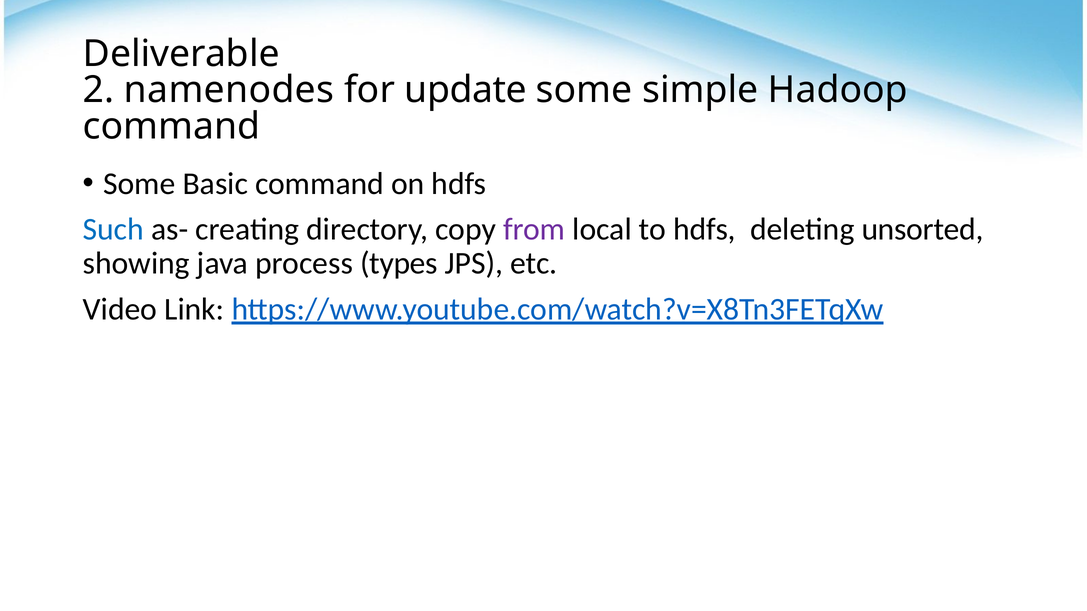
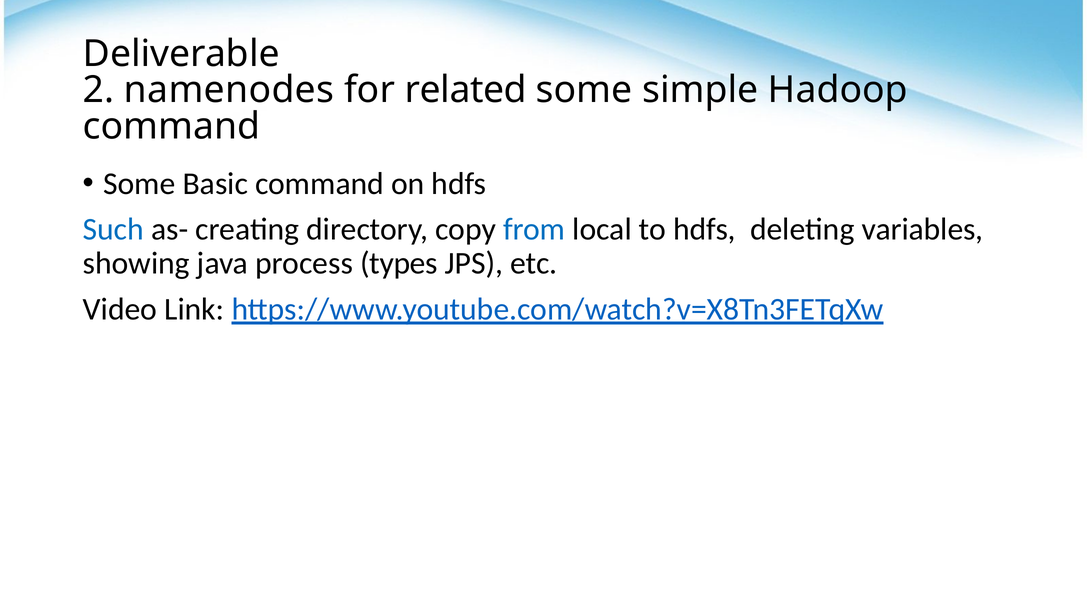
update: update -> related (466, 90)
from colour: purple -> blue (534, 229)
unsorted: unsorted -> variables (922, 229)
